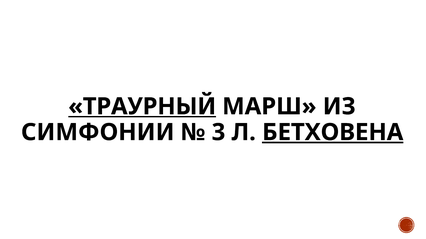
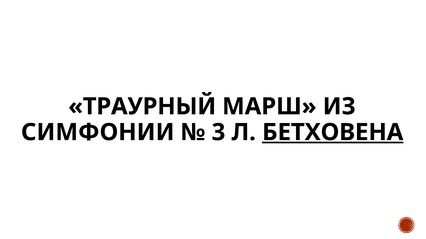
ТРАУРНЫЙ underline: present -> none (142, 107)
